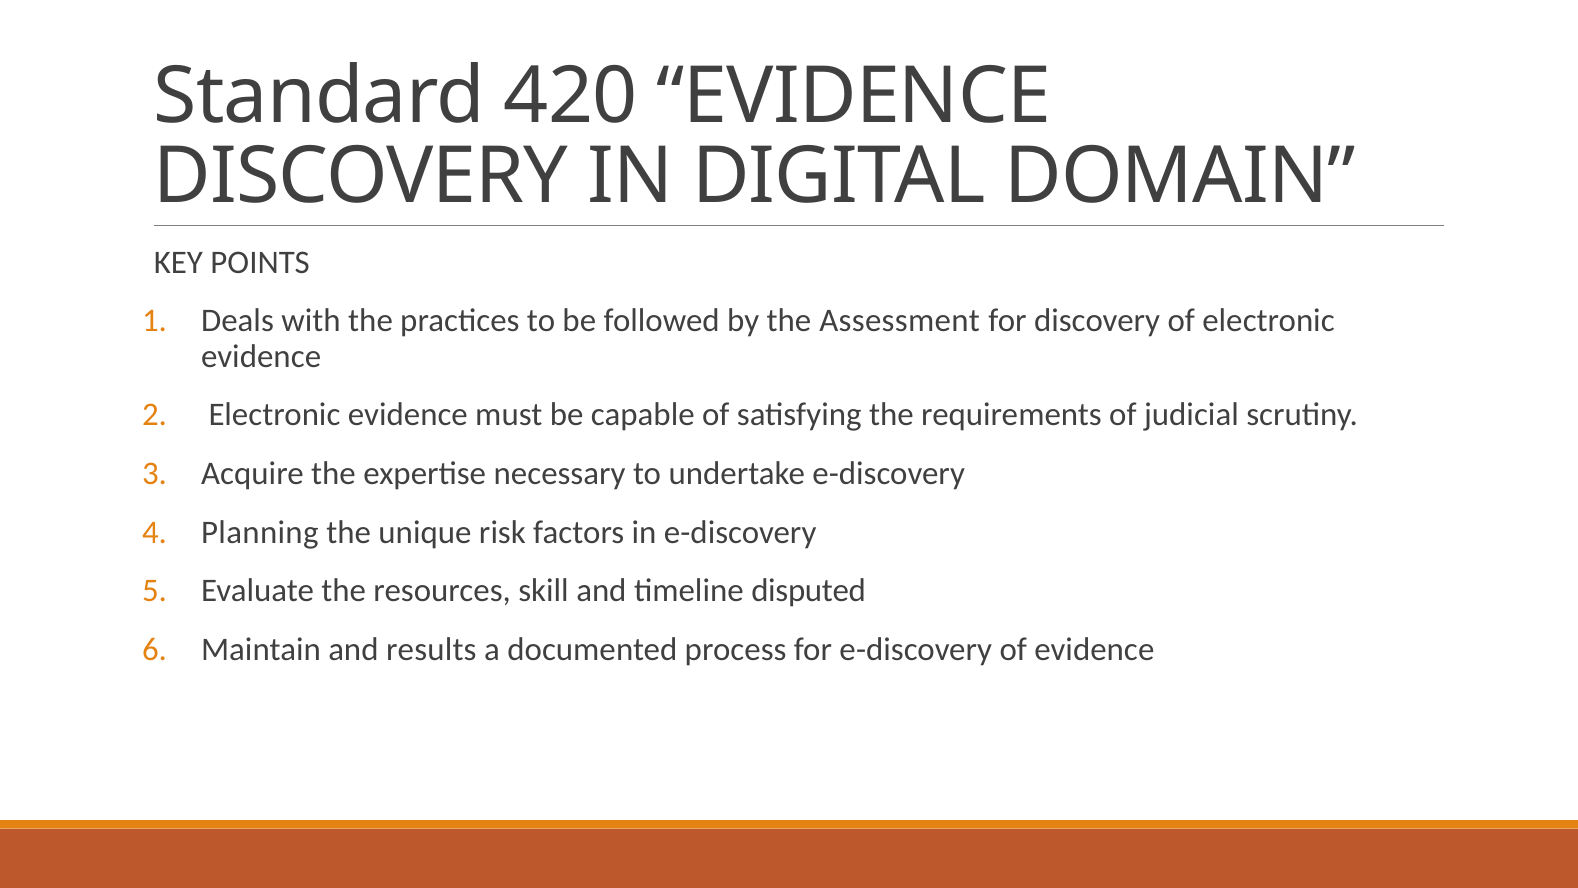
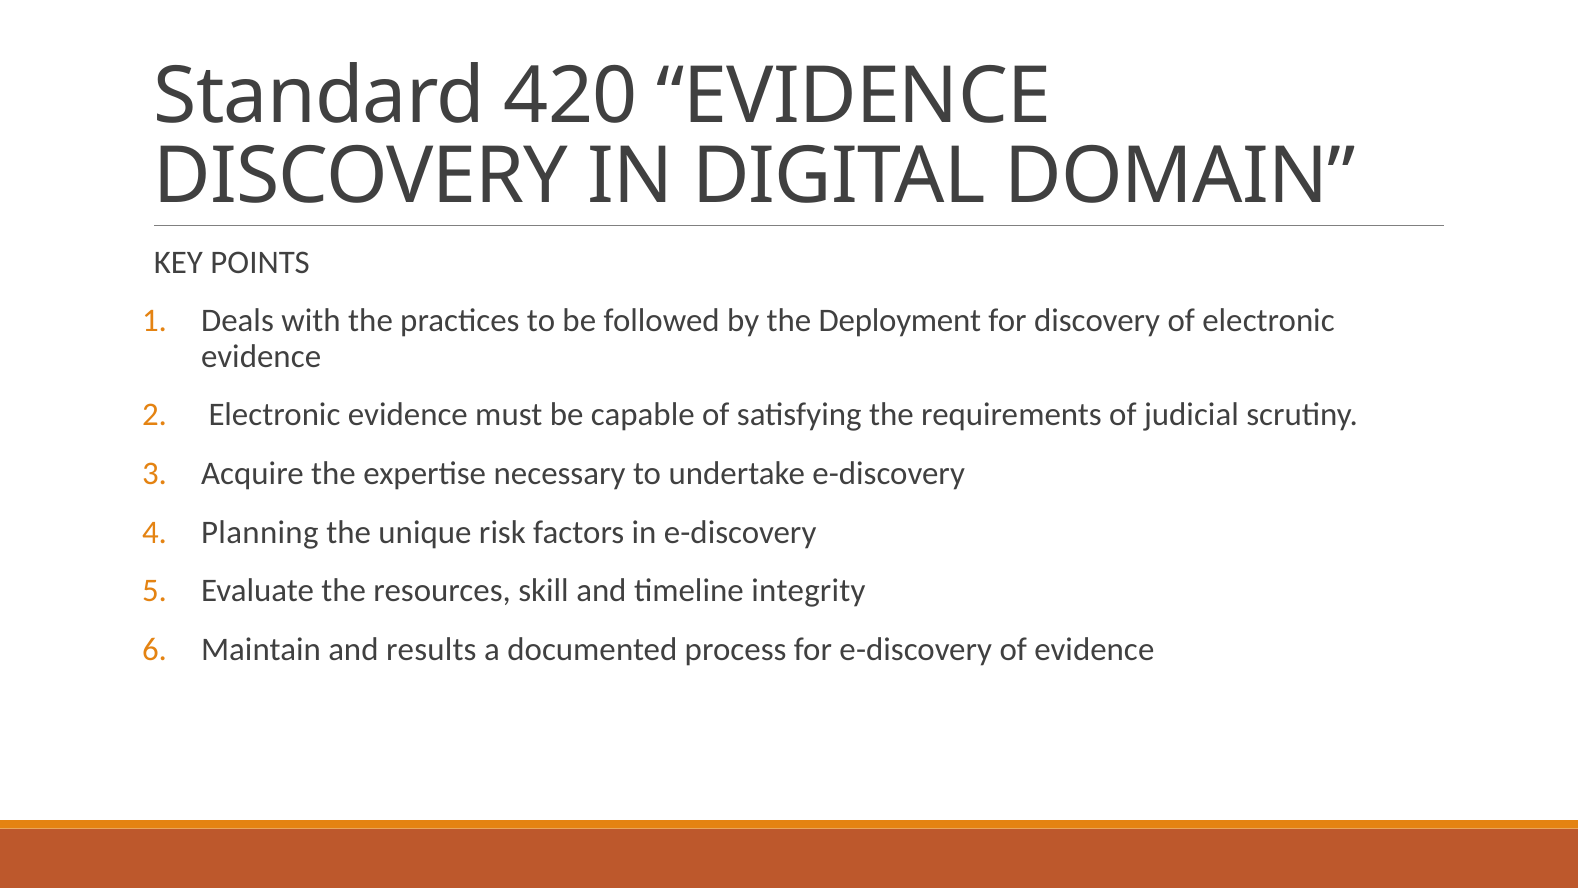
Assessment: Assessment -> Deployment (900, 321)
disputed: disputed -> integrity (808, 590)
